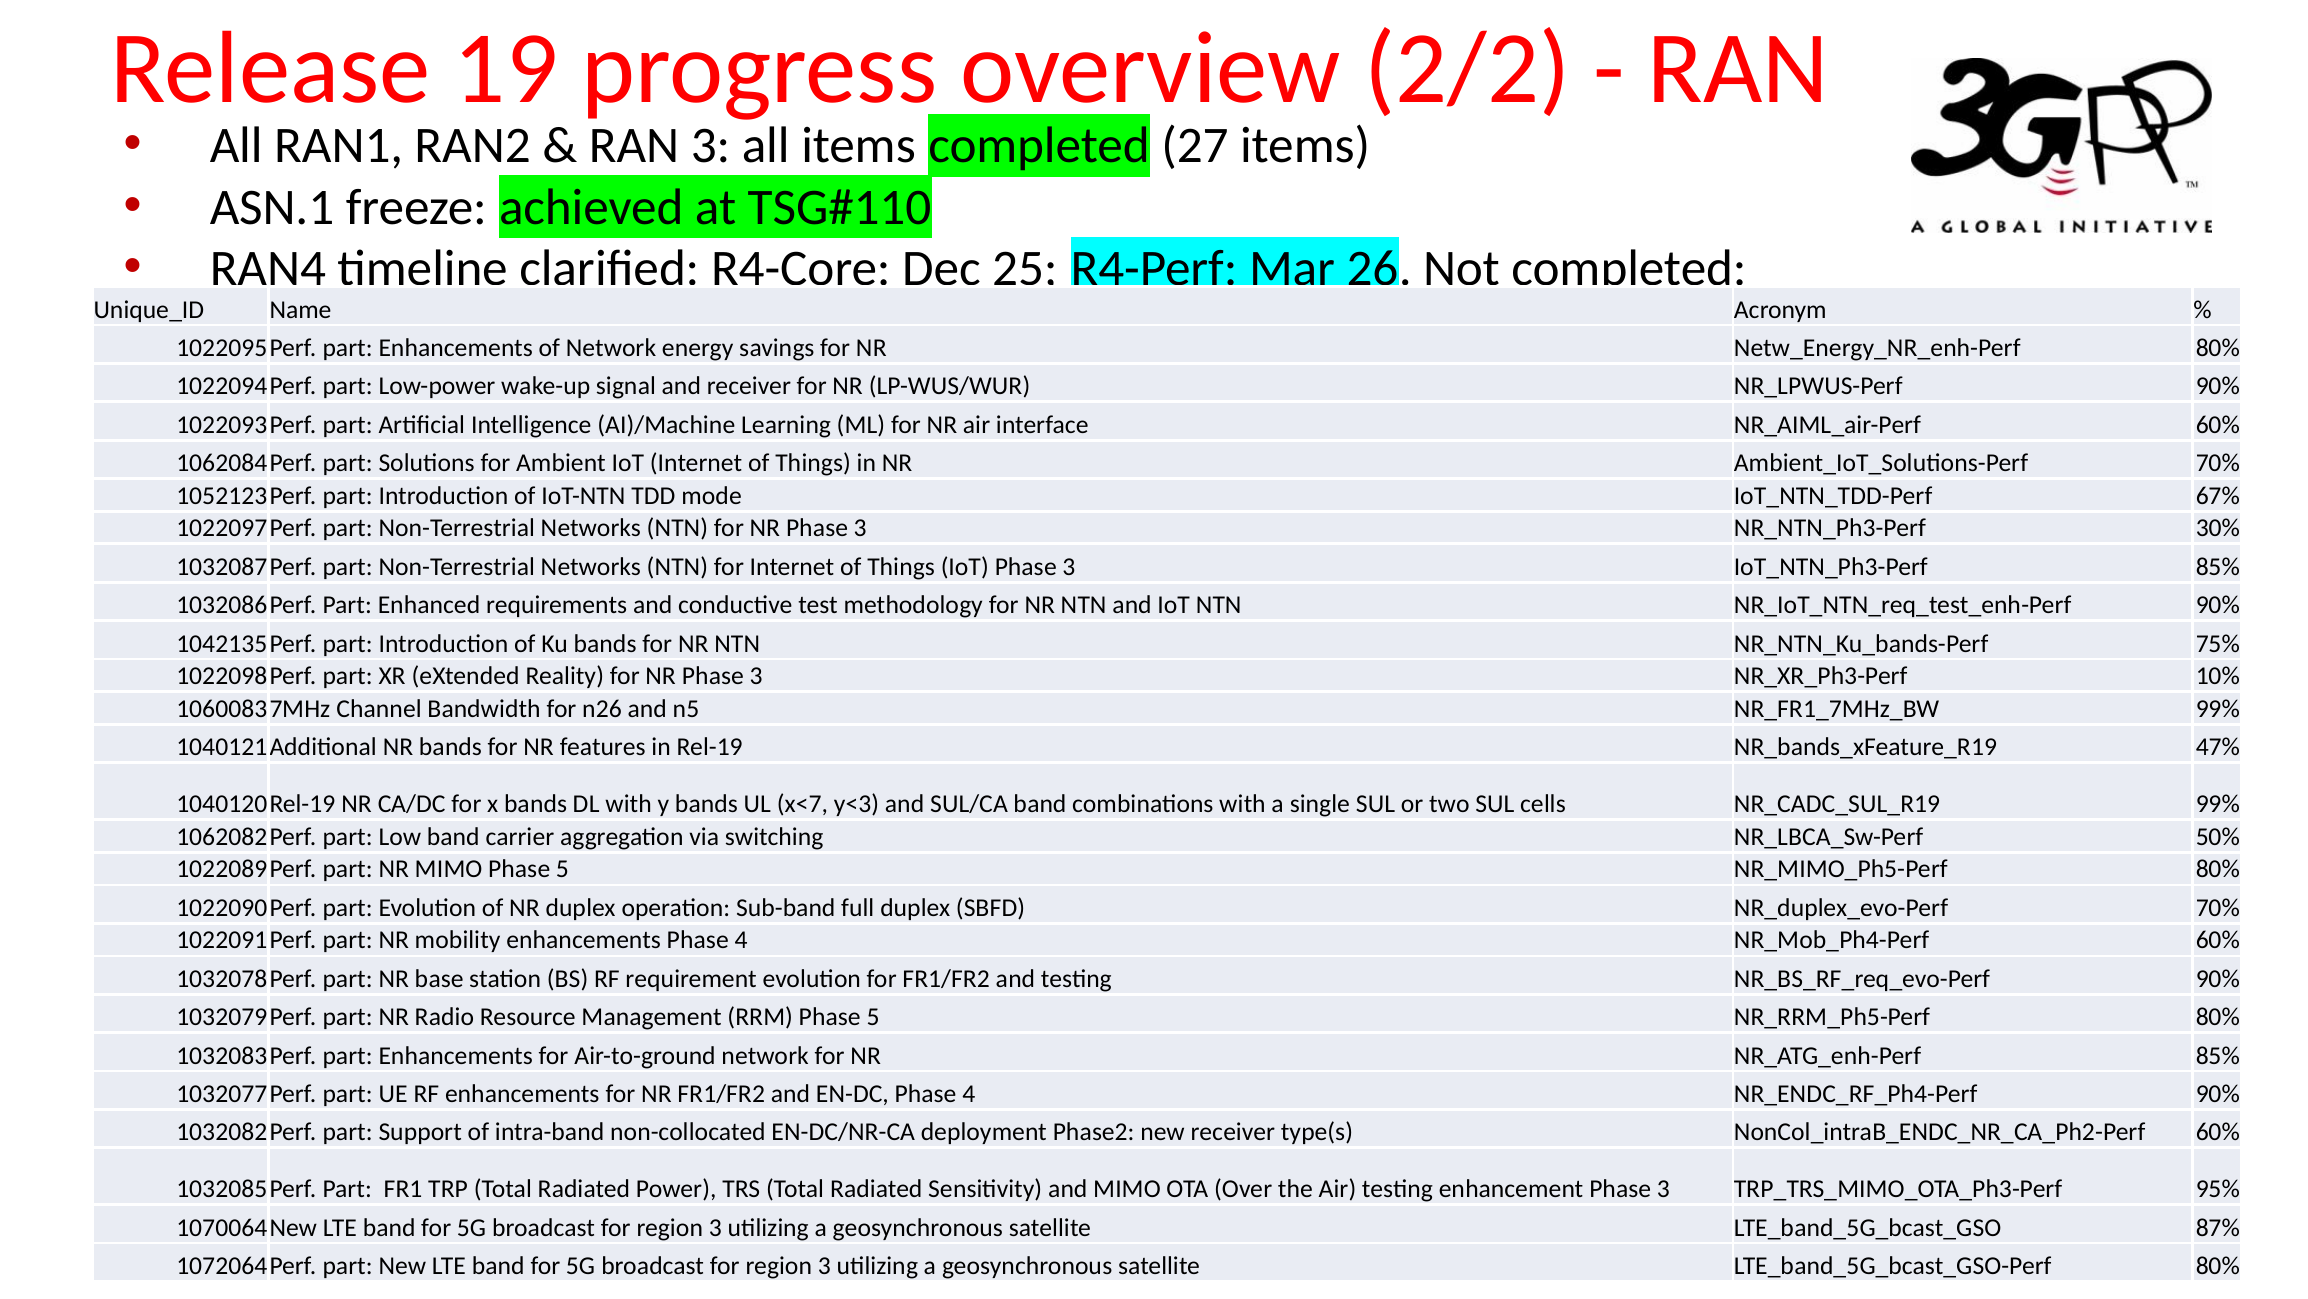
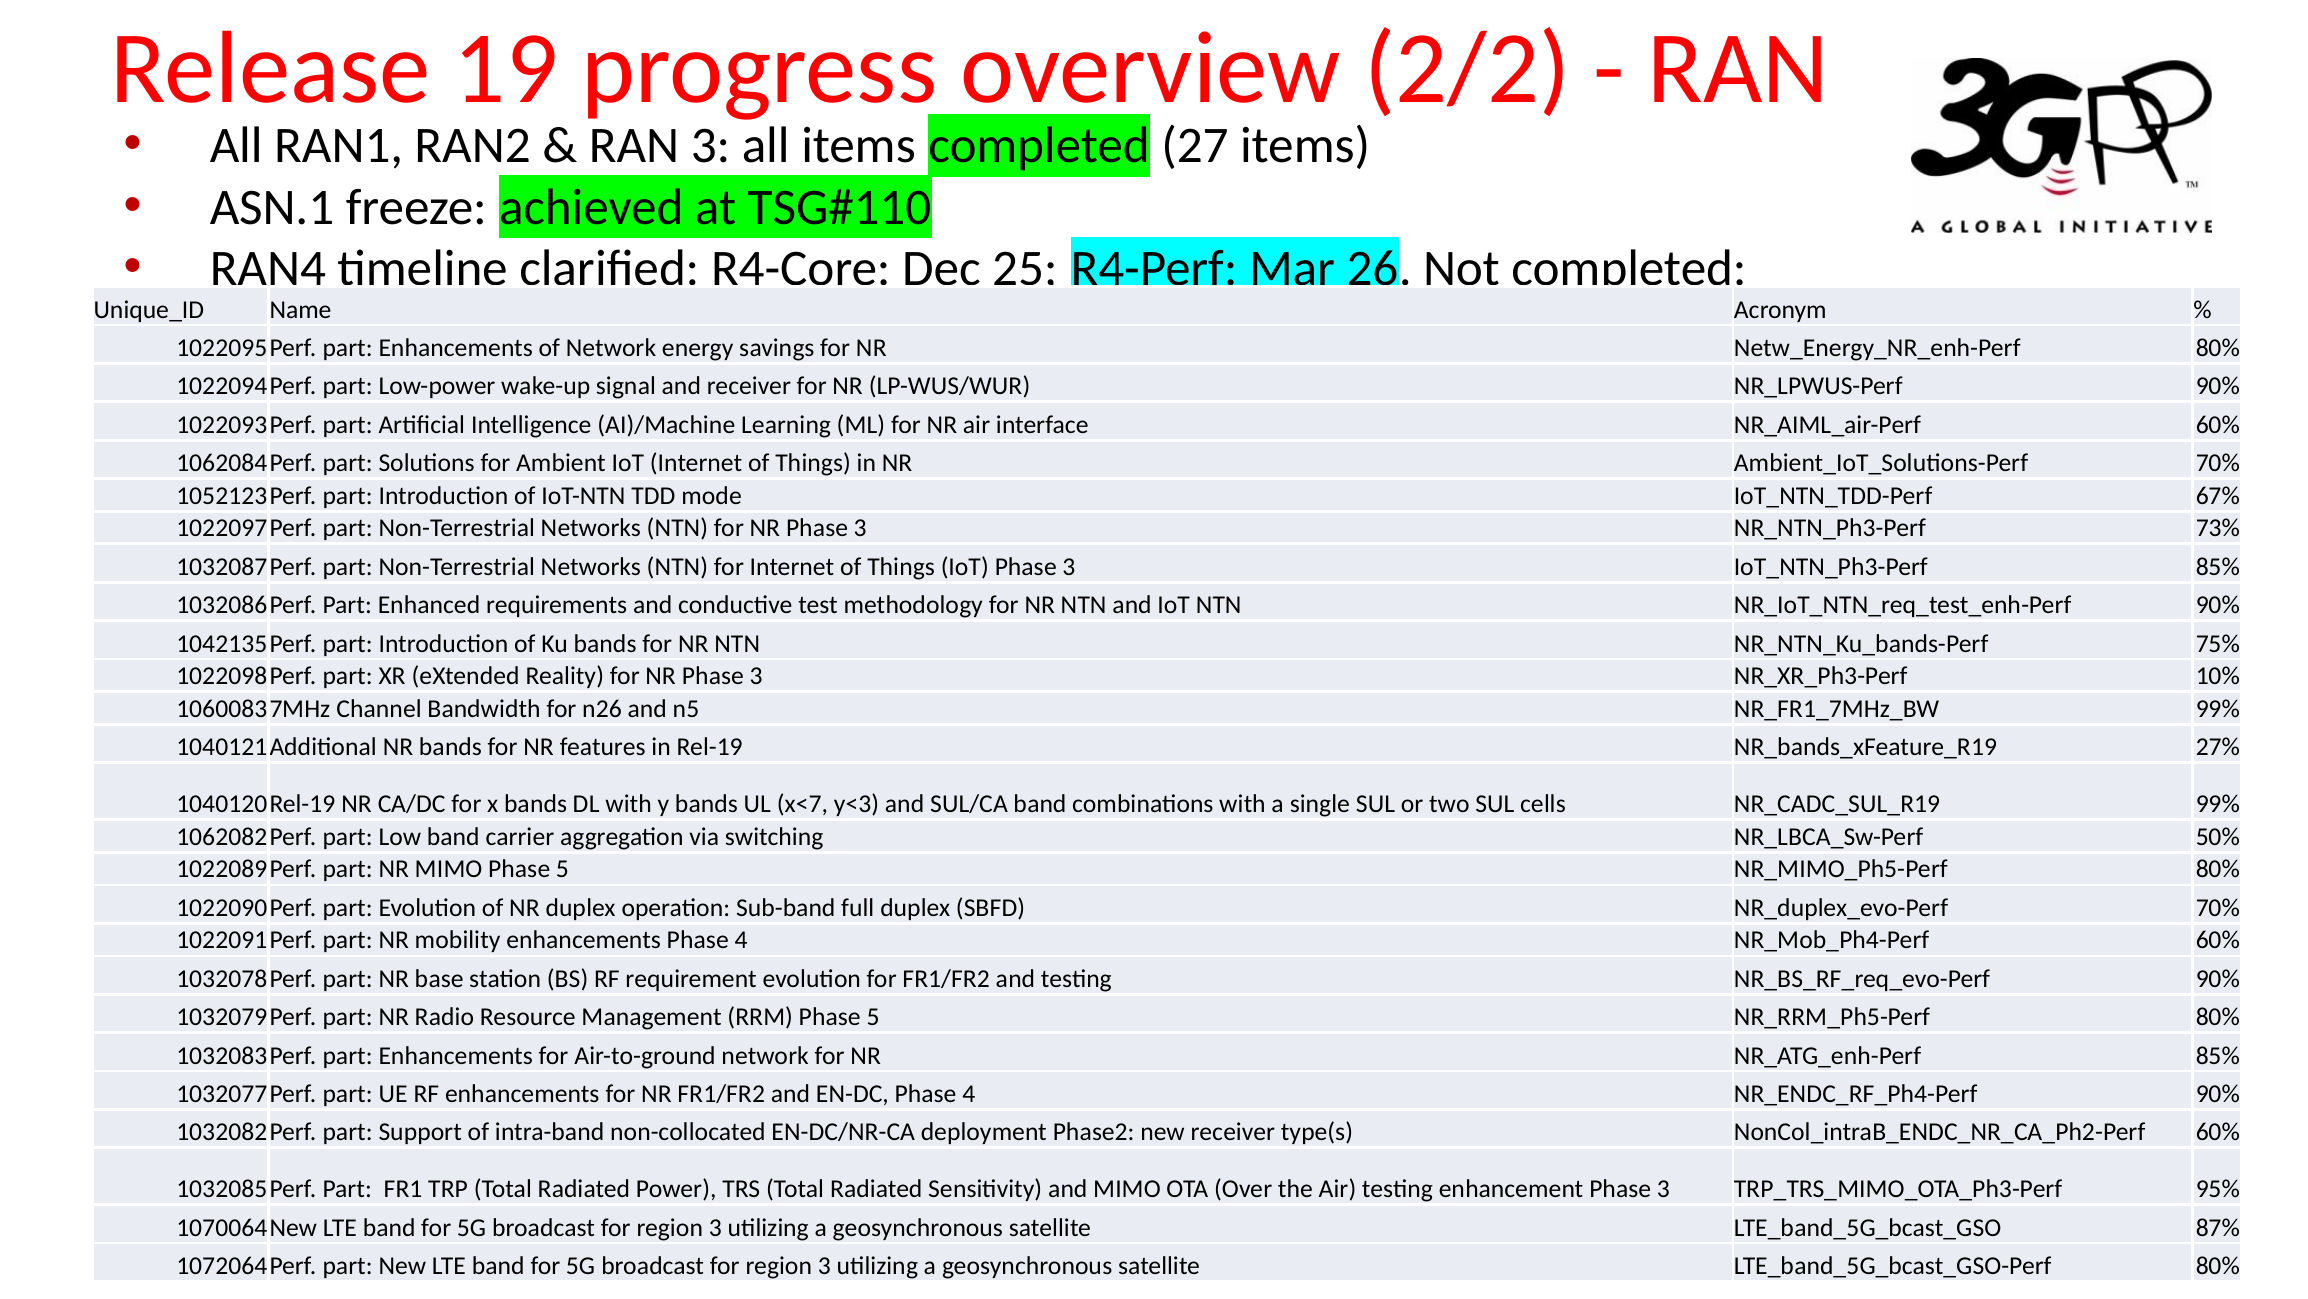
30%: 30% -> 73% (2218, 528)
47%: 47% -> 27% (2218, 747)
